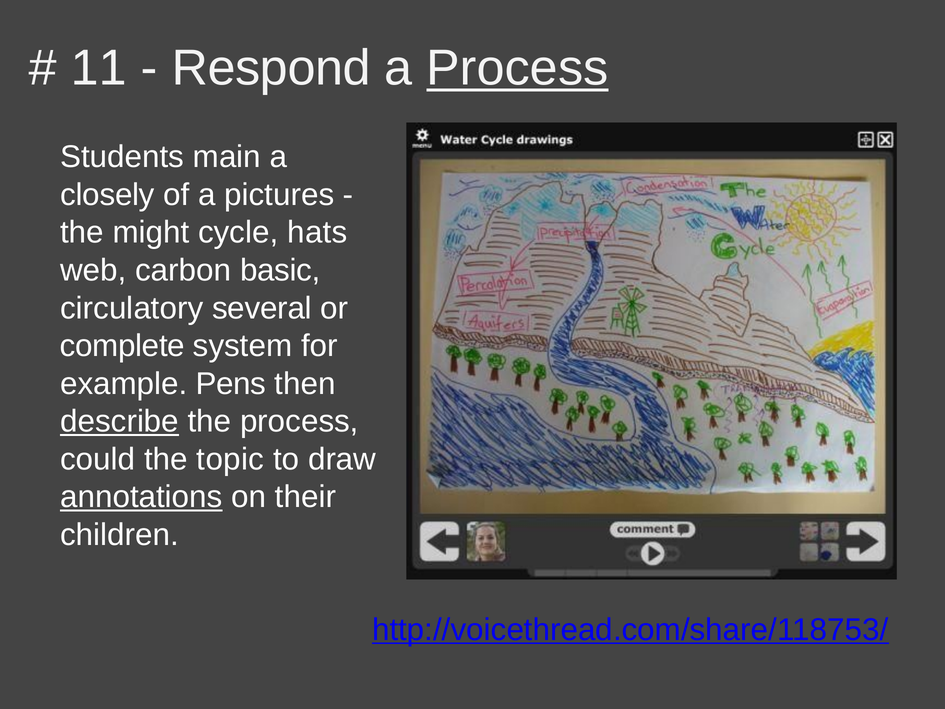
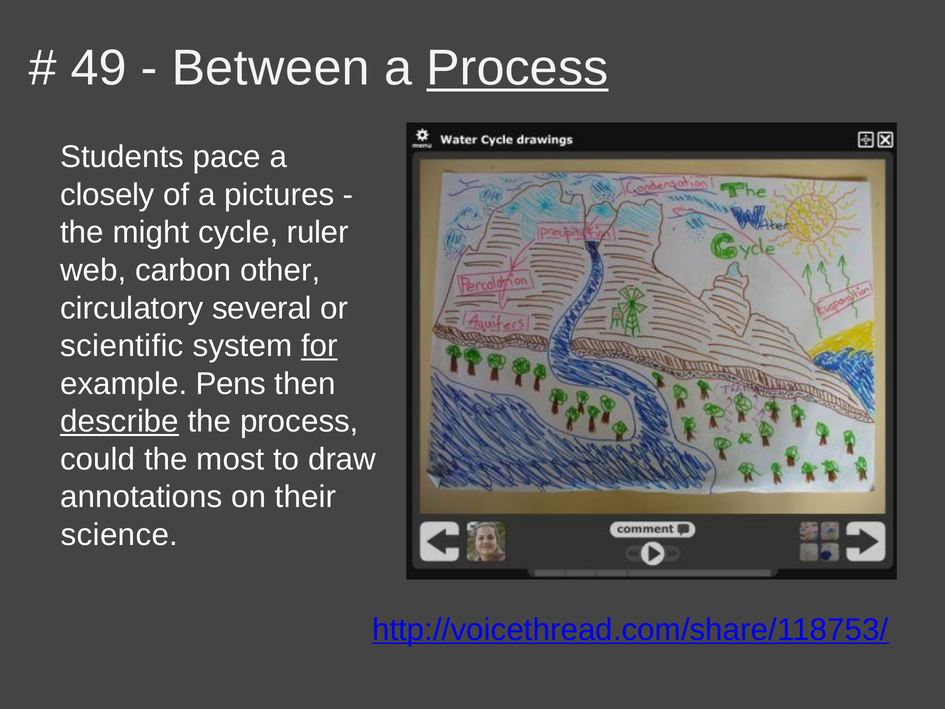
11: 11 -> 49 (99, 68)
Respond: Respond -> Between (271, 68)
main: main -> pace (227, 157)
hats: hats -> ruler (318, 232)
basic: basic -> other (280, 270)
complete: complete -> scientific (122, 346)
for underline: none -> present (319, 346)
topic: topic -> most (230, 459)
annotations underline: present -> none (141, 497)
children: children -> science (119, 535)
